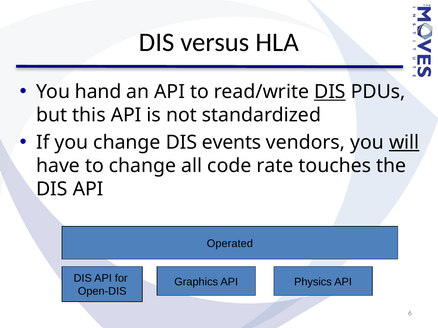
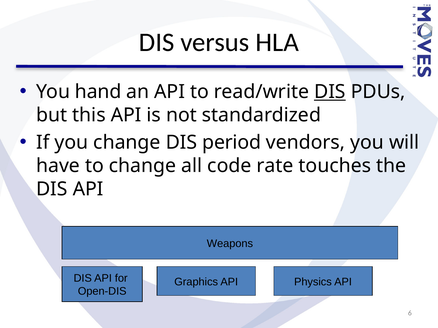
events: events -> period (232, 143)
will underline: present -> none (404, 143)
Operated: Operated -> Weapons (230, 244)
